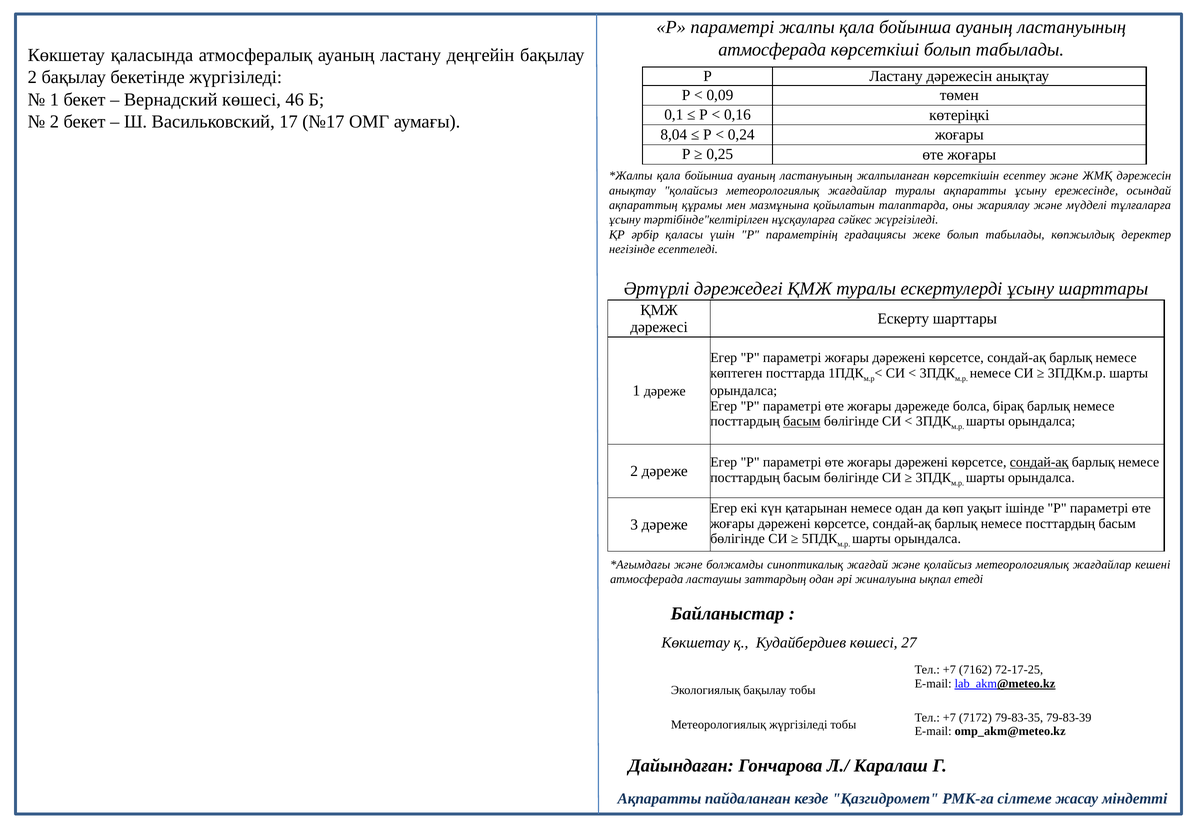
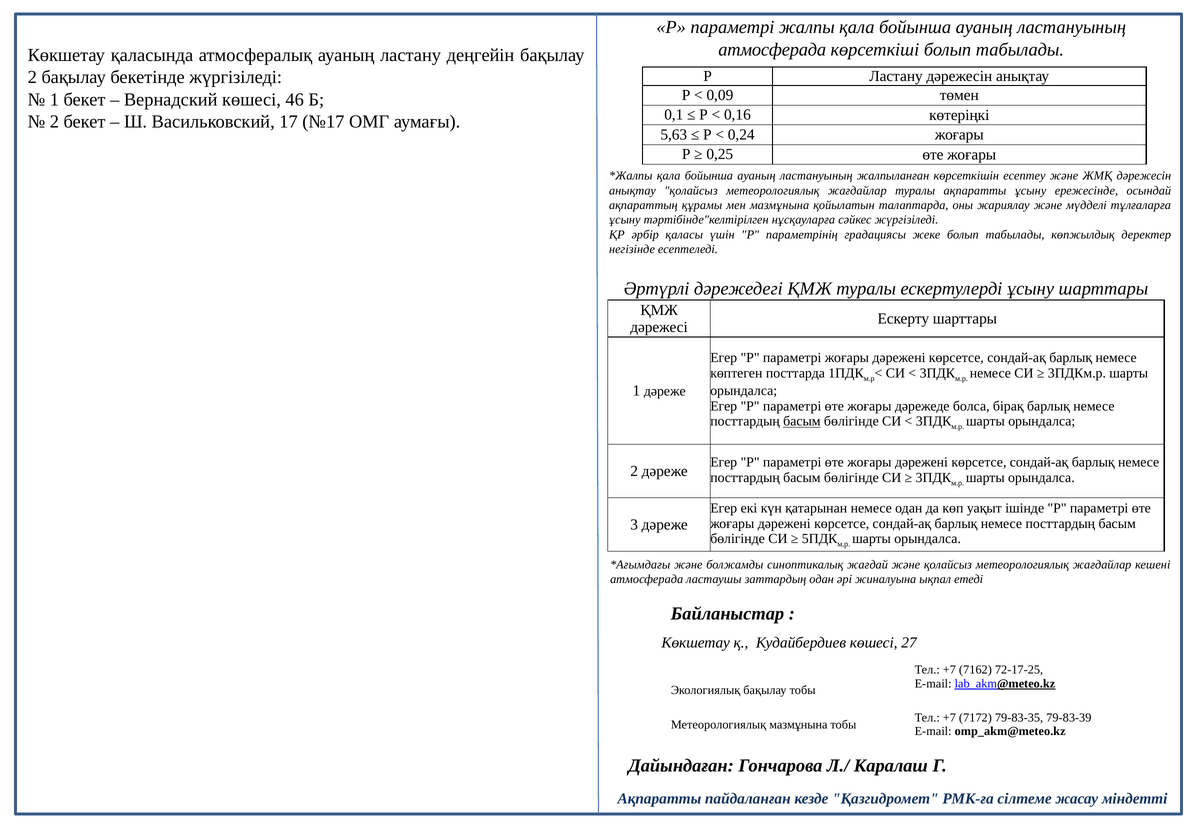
8,04: 8,04 -> 5,63 (674, 135)
сондай-ақ underline: present -> none (1039, 463)
Метеорологиялық жүргізіледі: жүргізіледі -> мазмұнына (798, 725)
